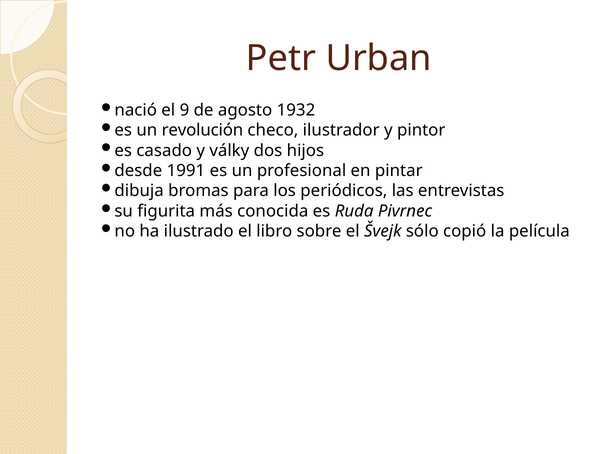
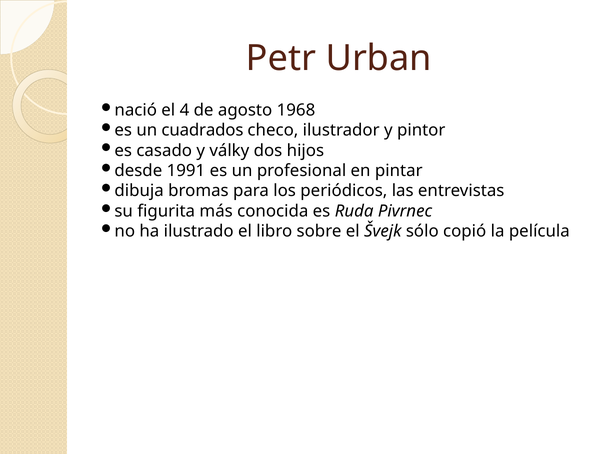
9: 9 -> 4 (184, 110)
1932: 1932 -> 1968 (296, 110)
revolución: revolución -> cuadrados (202, 130)
